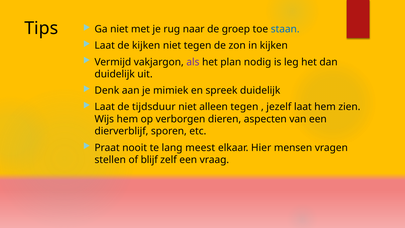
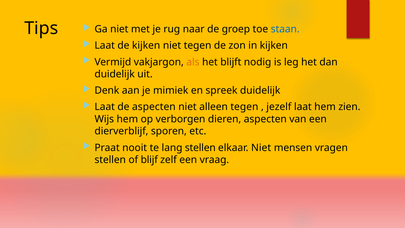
als colour: purple -> orange (193, 62)
plan: plan -> blijft (231, 62)
de tijdsduur: tijdsduur -> aspecten (154, 107)
lang meest: meest -> stellen (200, 148)
elkaar Hier: Hier -> Niet (261, 148)
